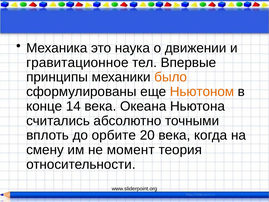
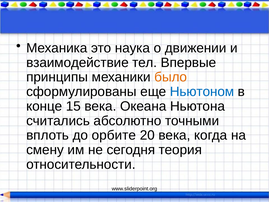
гравитационное: гравитационное -> взаимодействие (77, 63)
Ньютоном colour: orange -> blue (202, 92)
14: 14 -> 15 (73, 106)
момент: момент -> сегодня (131, 150)
